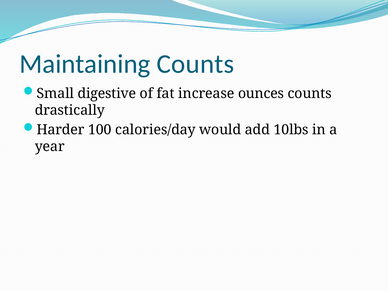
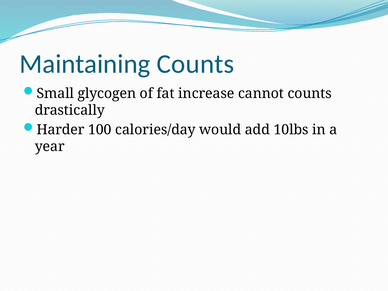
digestive: digestive -> glycogen (107, 93)
ounces: ounces -> cannot (261, 93)
